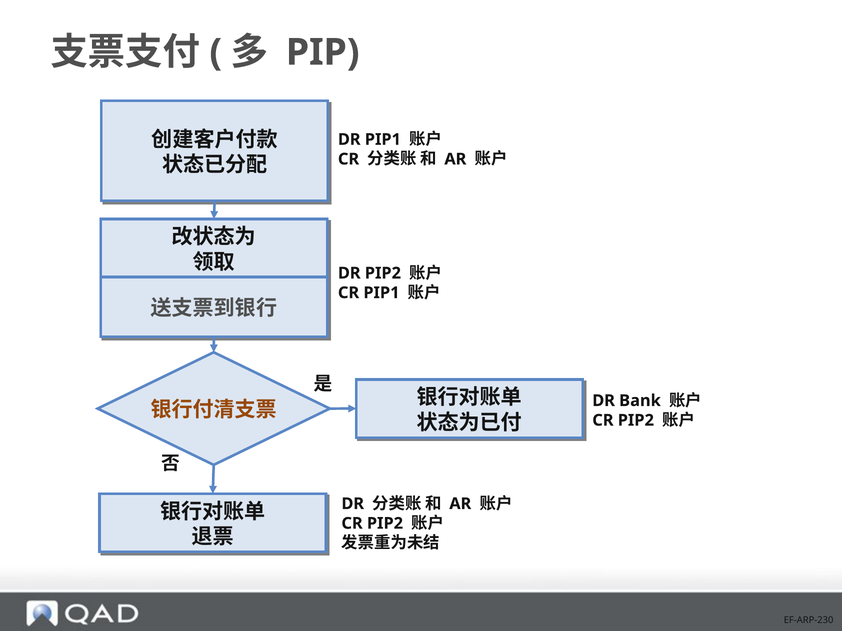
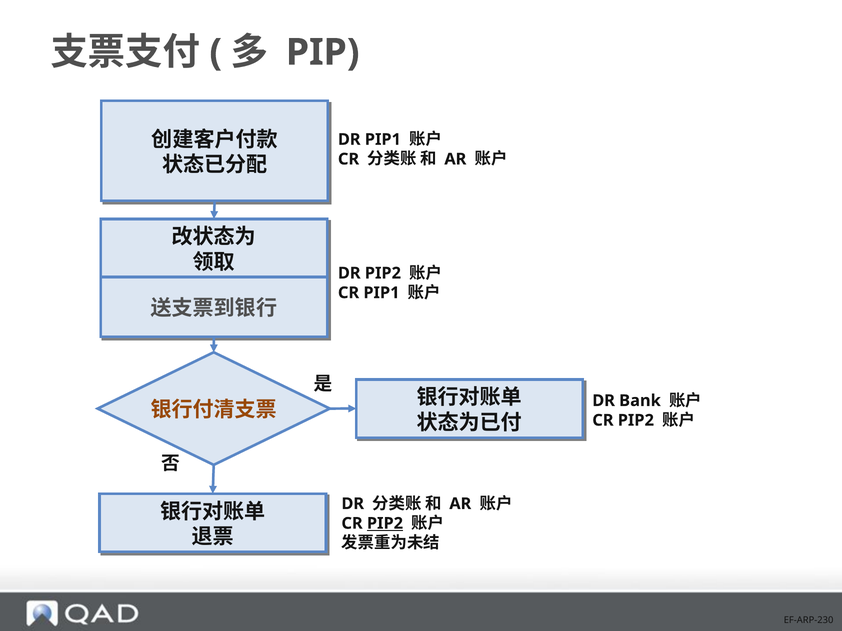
PIP2 underline: none -> present (385, 524)
